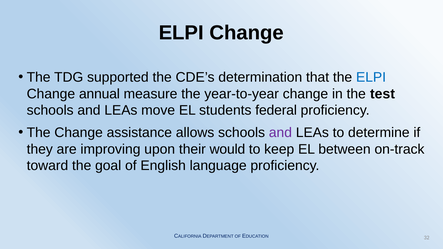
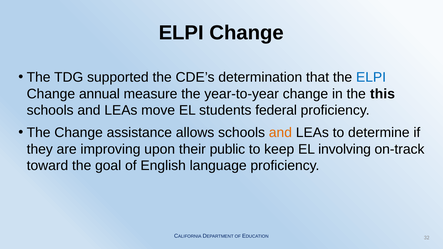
test: test -> this (383, 94)
and colour: purple -> orange (280, 133)
would: would -> public (227, 149)
between: between -> involving (345, 149)
